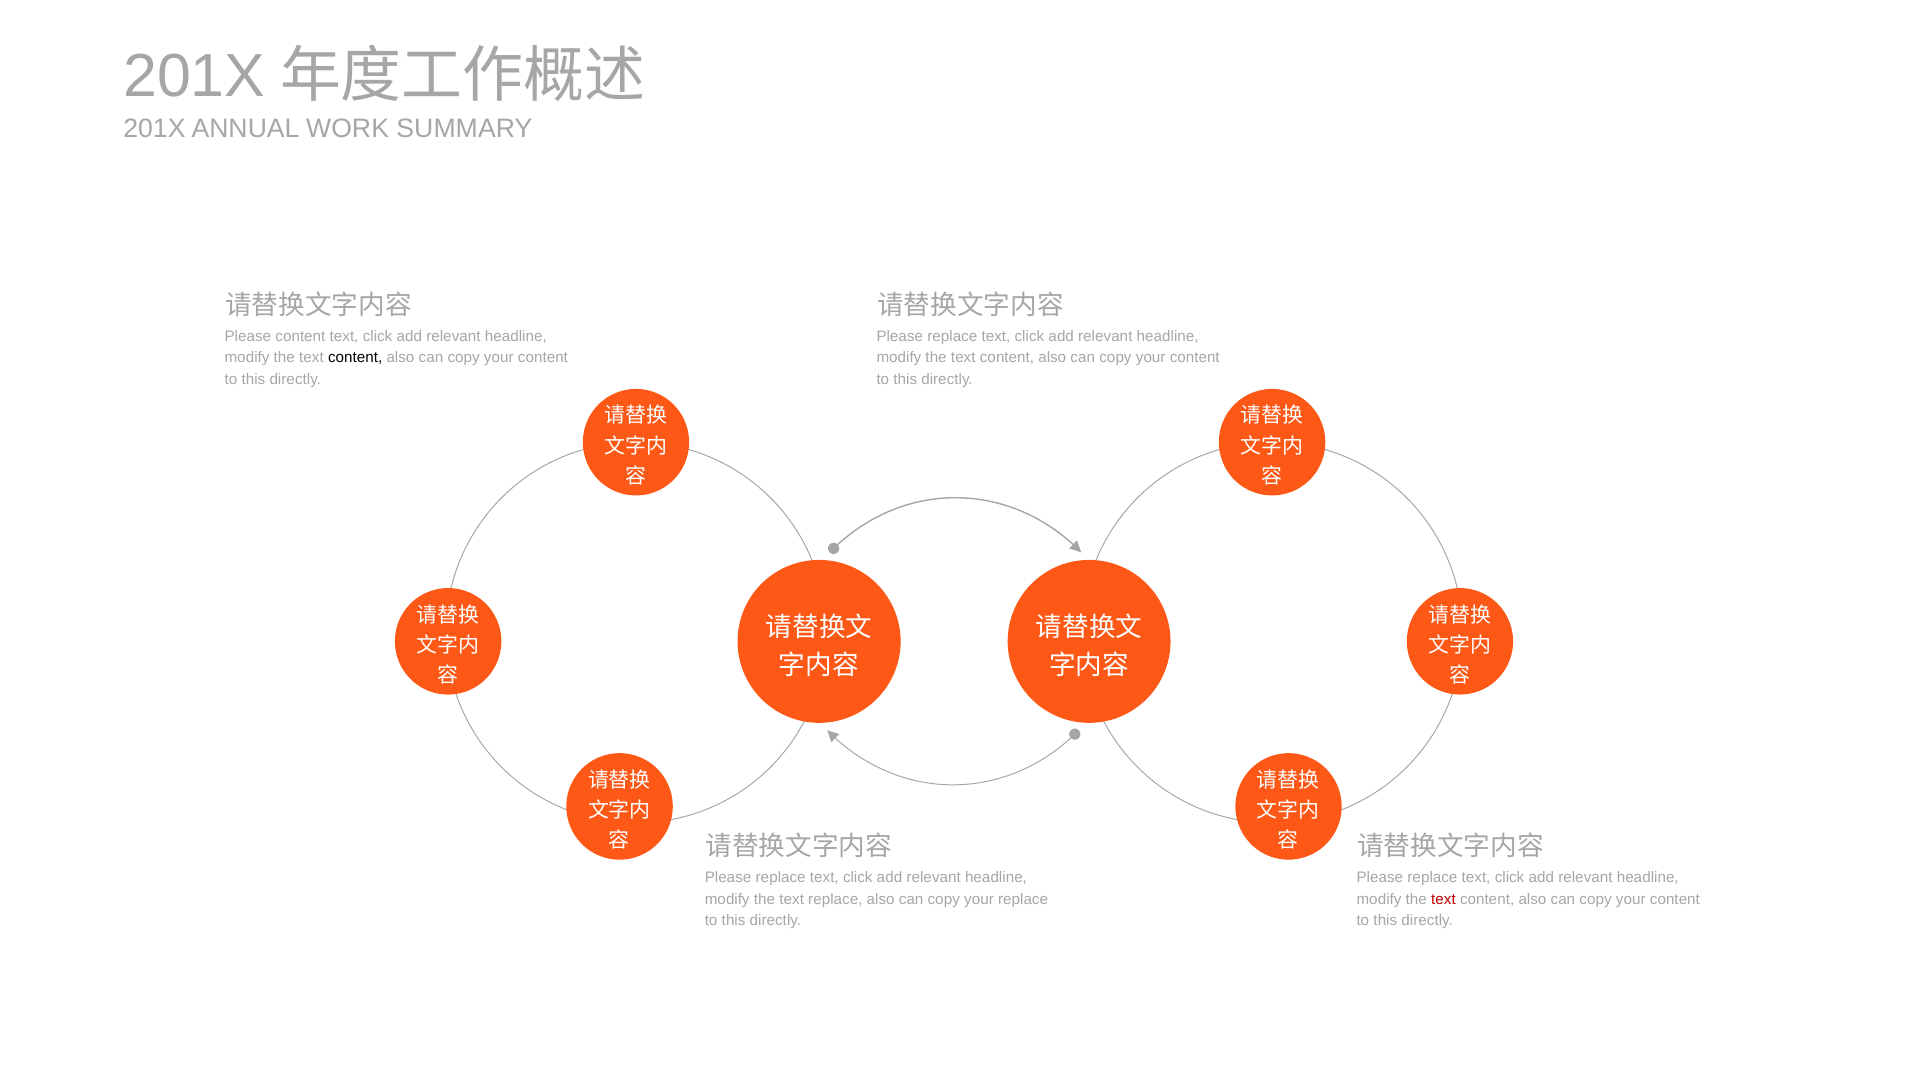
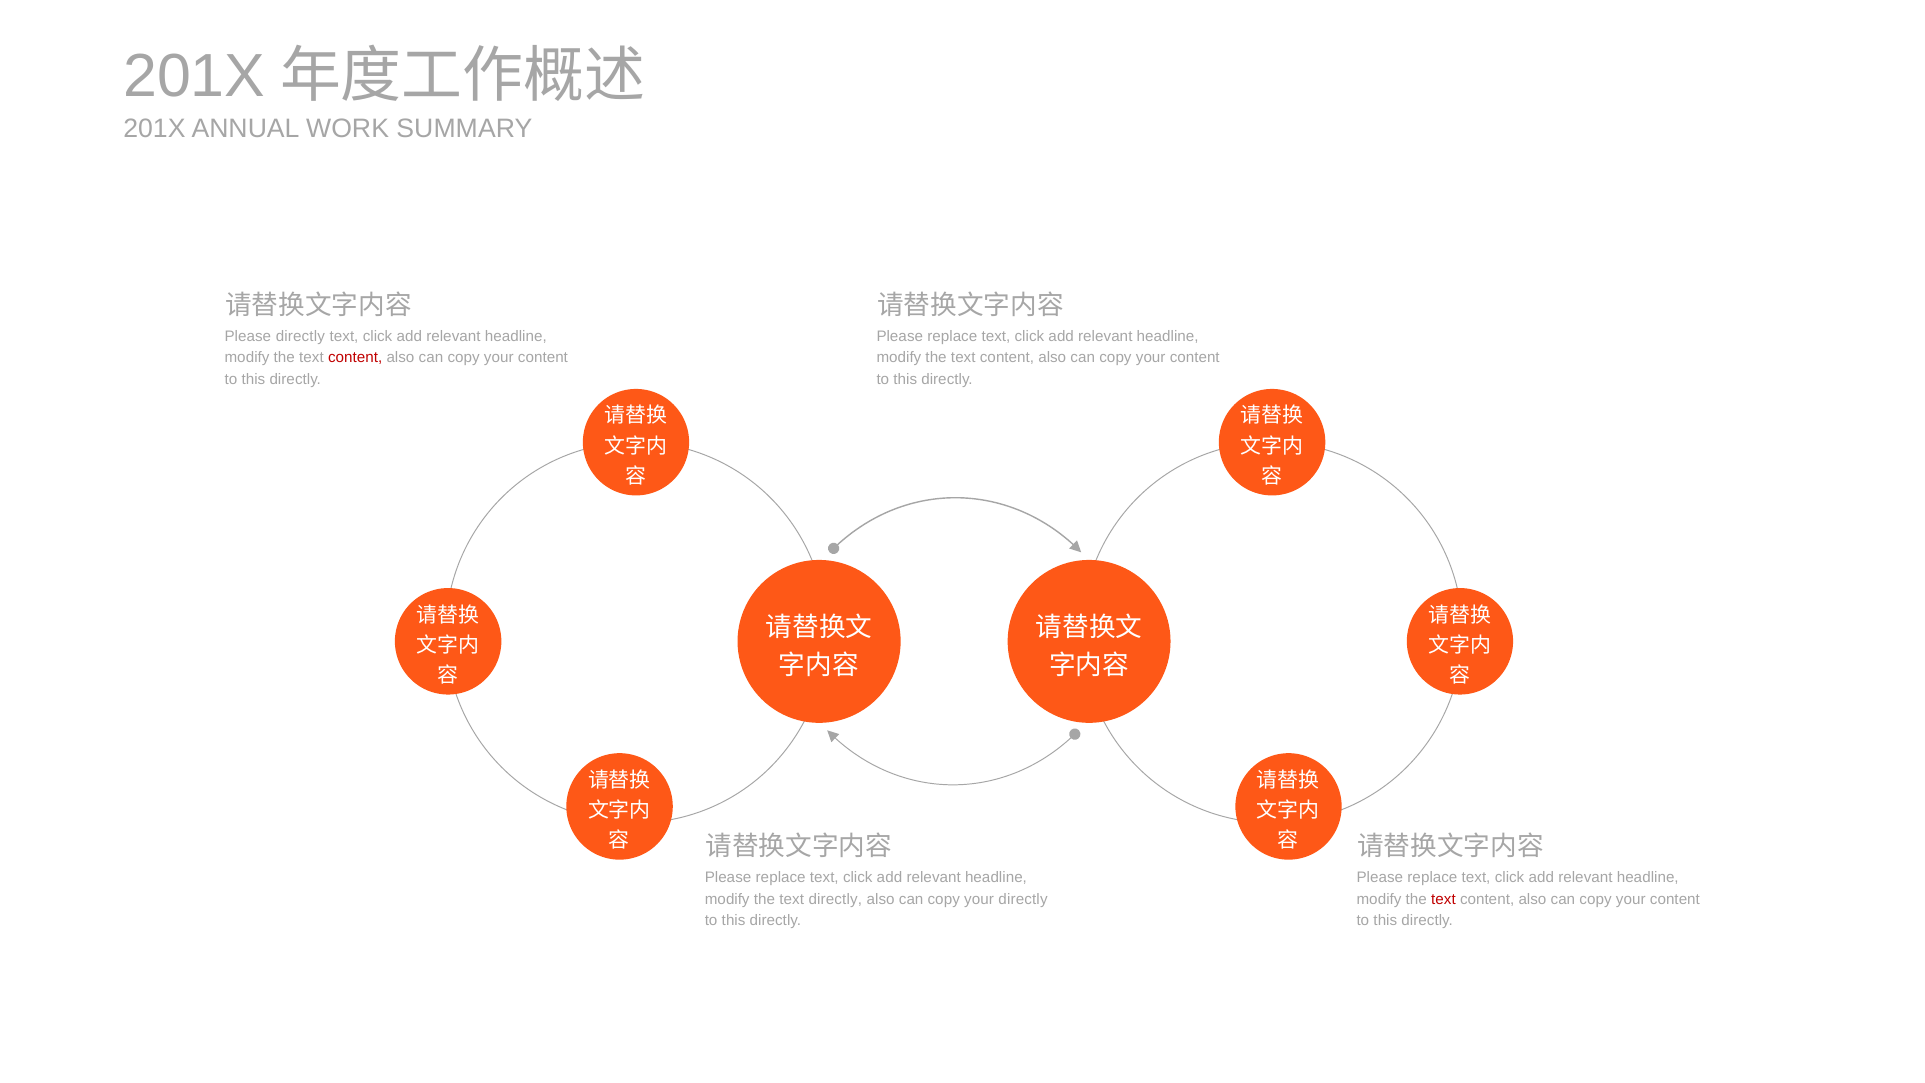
Please content: content -> directly (300, 336)
content colour: black -> red (355, 358)
text replace: replace -> directly (835, 899)
your replace: replace -> directly (1023, 899)
